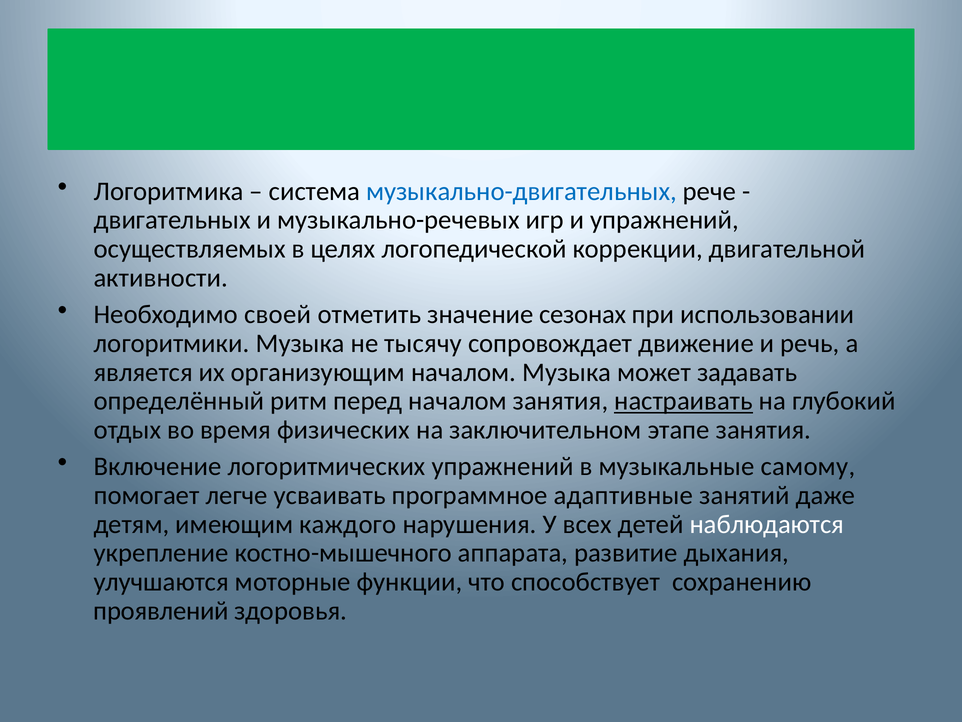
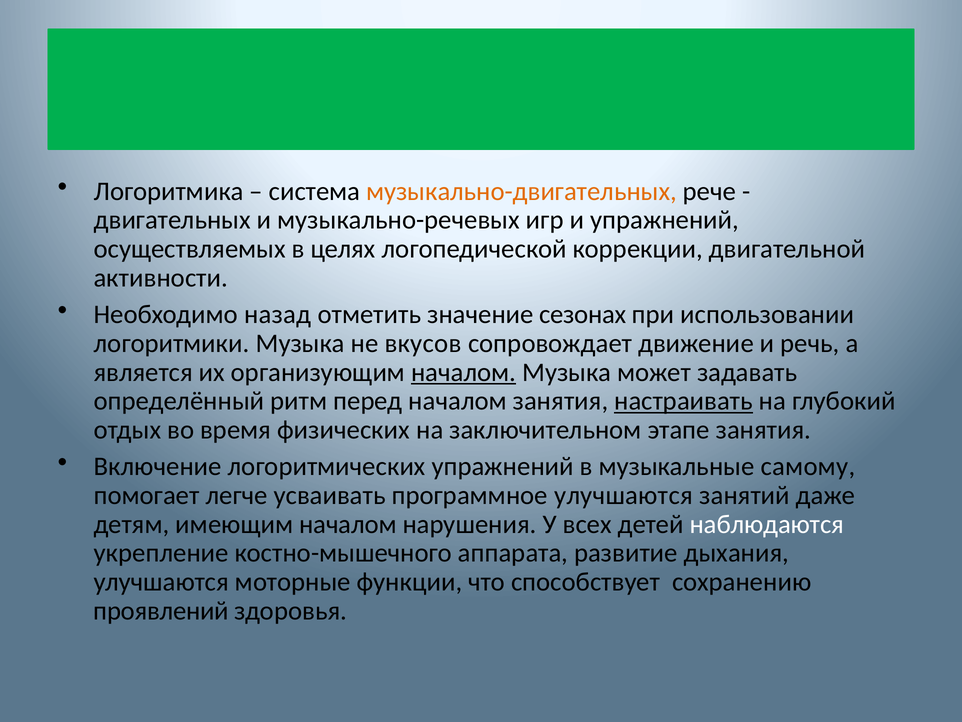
музыкально-двигательных colour: blue -> orange (521, 191)
своей: своей -> назад (278, 314)
тысячу: тысячу -> вкусов (423, 343)
началом underline: none -> present (464, 372)
программное адаптивные: адаптивные -> улучшаются (623, 495)
имеющим каждого: каждого -> началом (348, 524)
